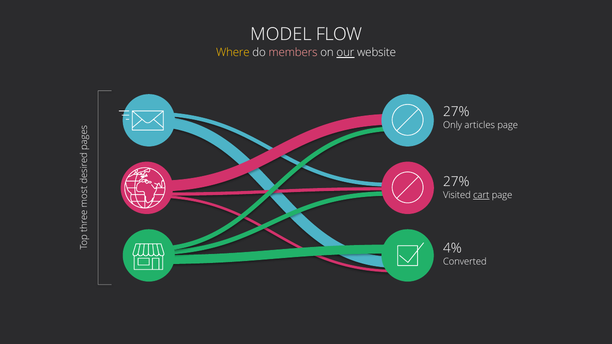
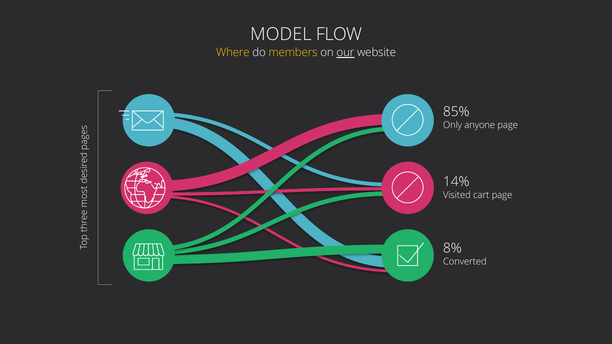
members colour: pink -> yellow (293, 53)
27%: 27% -> 85% (456, 112)
articles: articles -> anyone (480, 125)
27%: 27% -> 14% (456, 182)
cart underline: present -> none (481, 195)
4%: 4% -> 8% (452, 248)
